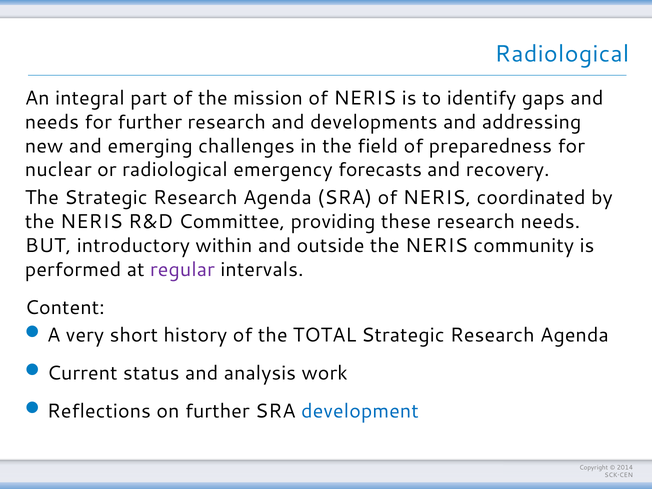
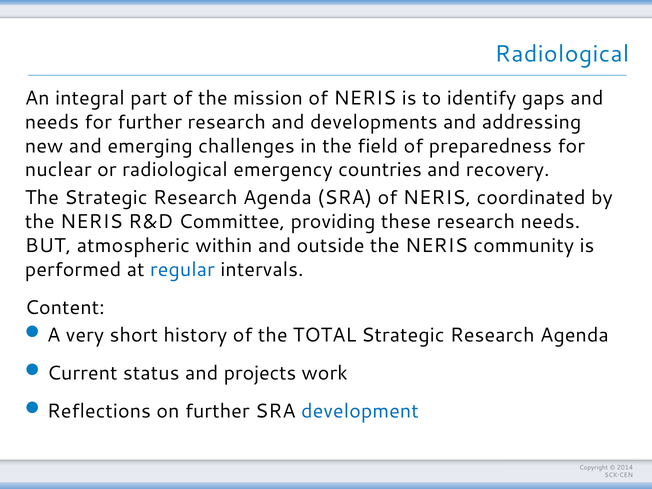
forecasts: forecasts -> countries (380, 170)
introductory: introductory -> atmospheric (133, 246)
regular colour: purple -> blue (182, 269)
analysis: analysis -> projects (260, 373)
